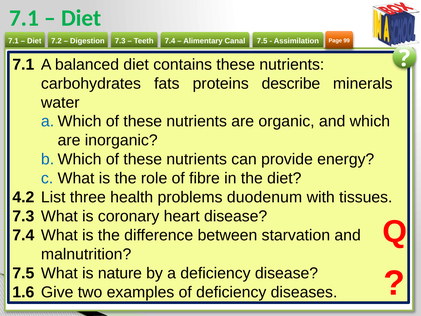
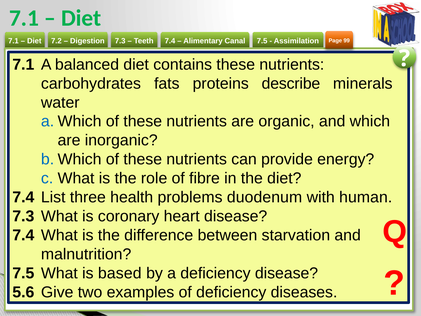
4.2: 4.2 -> 7.4 (23, 197)
tissues: tissues -> human (366, 197)
nature: nature -> based (120, 273)
1.6: 1.6 -> 5.6 (23, 292)
